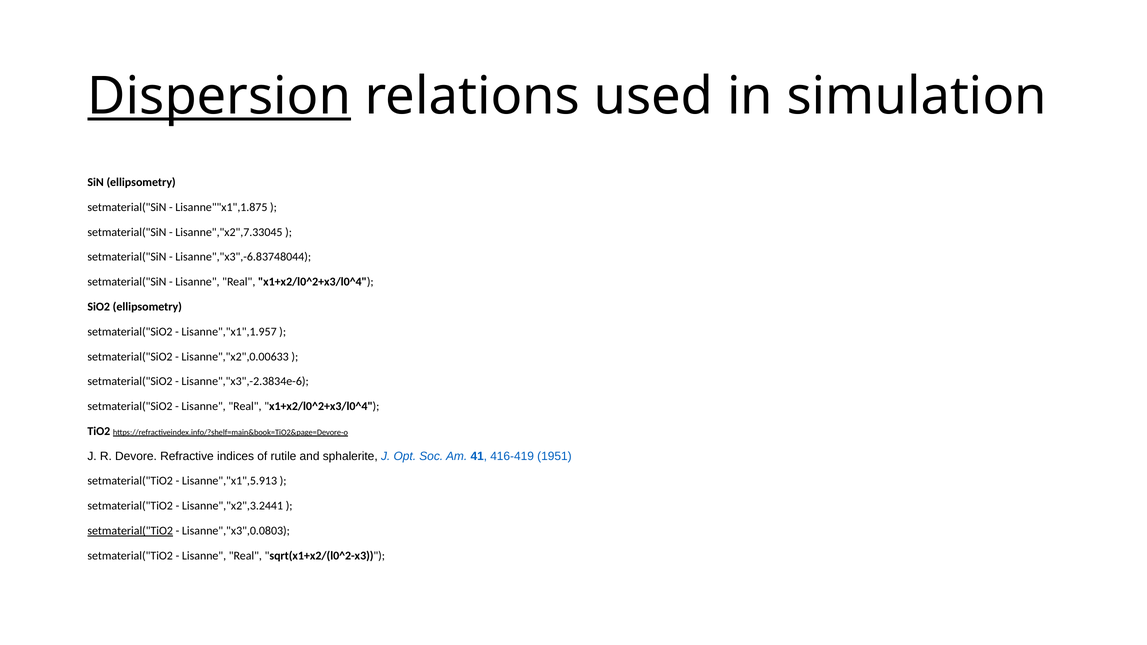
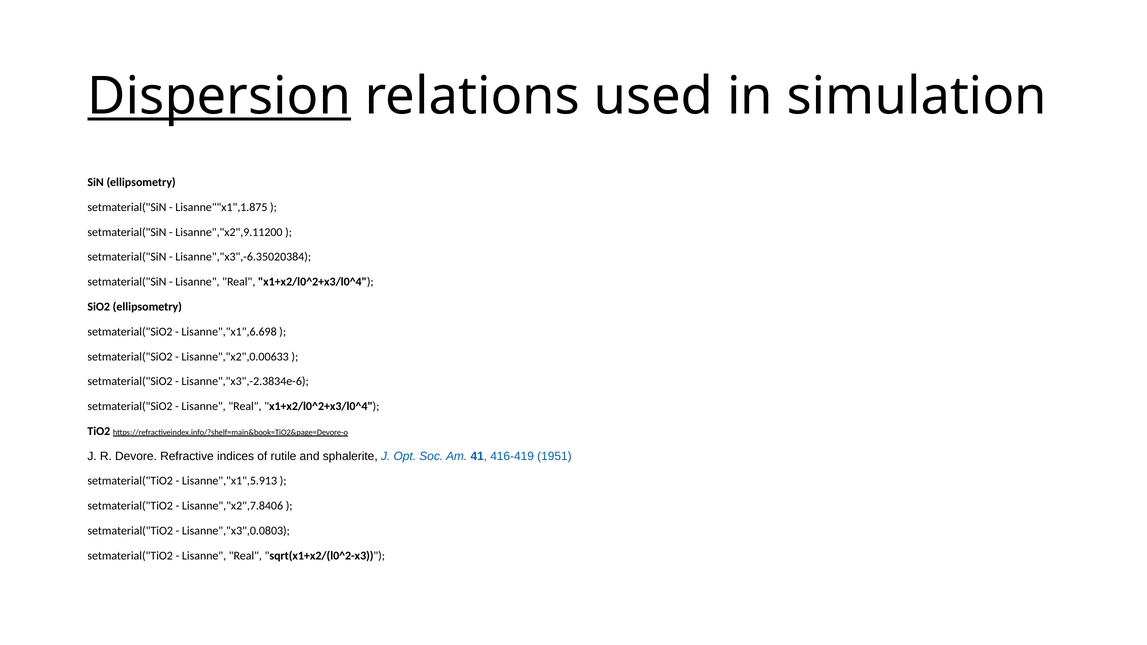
Lisanne","x2",7.33045: Lisanne","x2",7.33045 -> Lisanne","x2",9.11200 (229, 232)
Lisanne","x3",-6.83748044: Lisanne","x3",-6.83748044 -> Lisanne","x3",-6.35020384 (243, 257)
Lisanne","x1",1.957: Lisanne","x1",1.957 -> Lisanne","x1",6.698 (229, 332)
Lisanne","x2",3.2441: Lisanne","x2",3.2441 -> Lisanne","x2",7.8406 (233, 506)
setmaterial("TiO2 underline: present -> none (130, 531)
